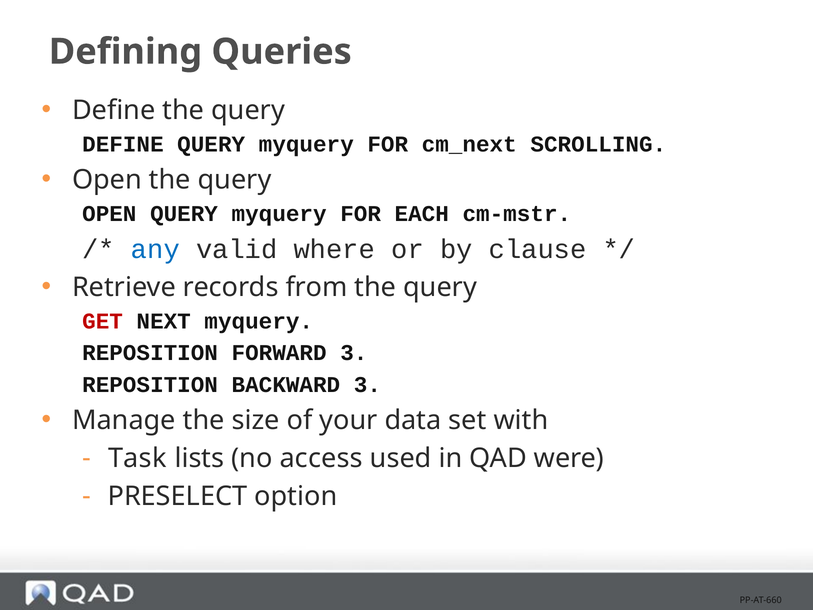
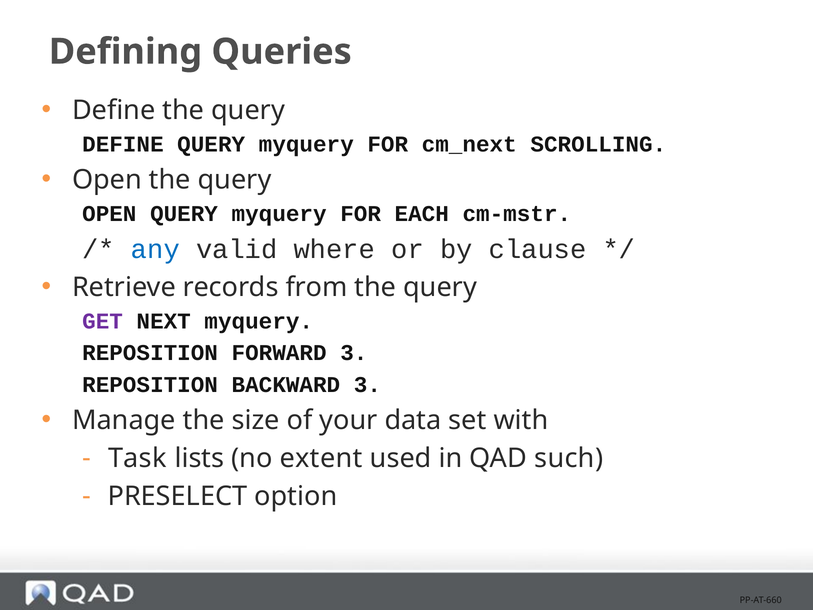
GET colour: red -> purple (103, 321)
access: access -> extent (321, 458)
were: were -> such (569, 458)
